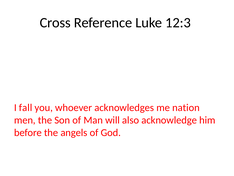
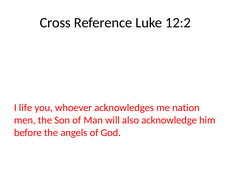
12:3: 12:3 -> 12:2 (178, 23)
fall: fall -> life (26, 107)
